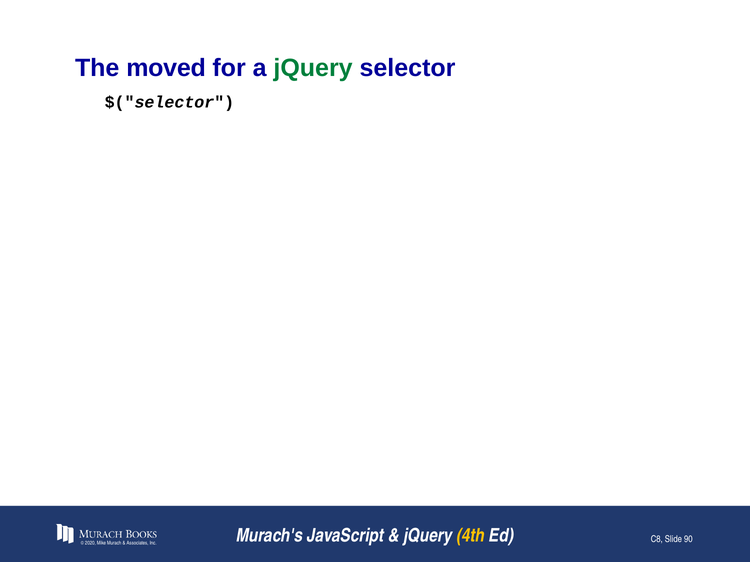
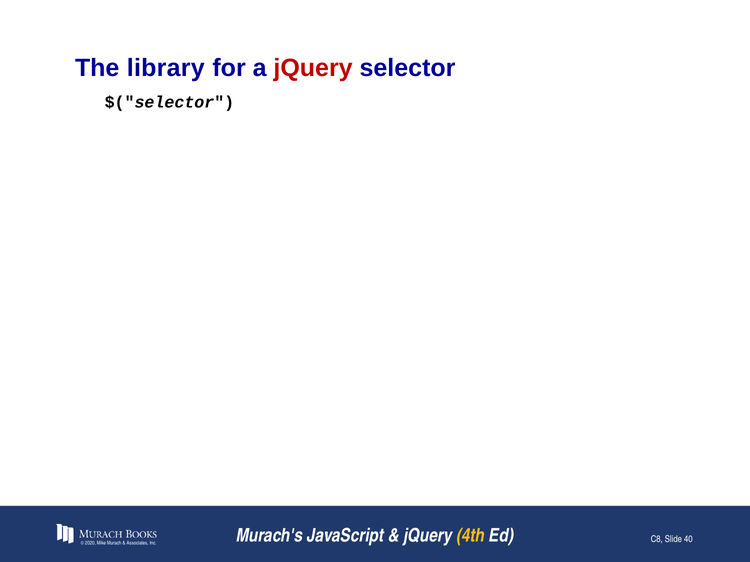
moved: moved -> library (166, 68)
jQuery colour: green -> red (313, 68)
90: 90 -> 40 (688, 540)
